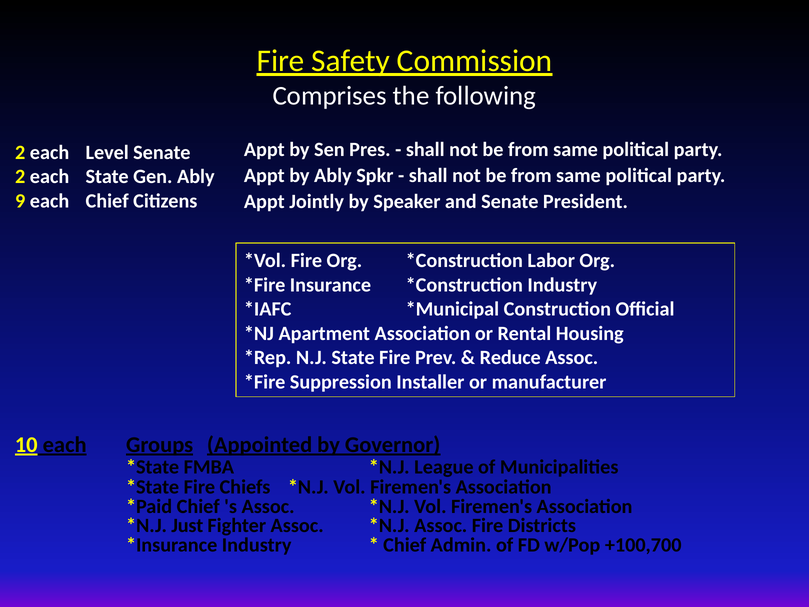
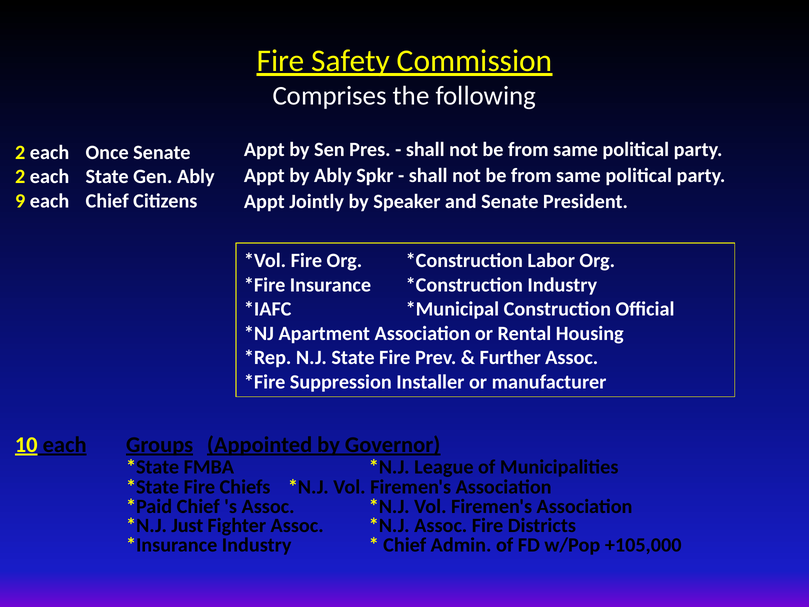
Level: Level -> Once (107, 152)
Reduce: Reduce -> Further (510, 358)
+100,700: +100,700 -> +105,000 (643, 545)
